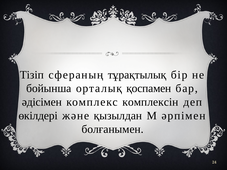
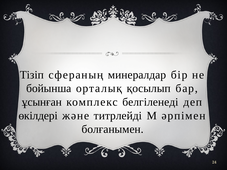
тұрақтылық: тұрақтылық -> минералдар (137, 75)
қоспамен: қоспамен -> қосылып (149, 89)
әдісімен: әдісімен -> ұсынған (42, 102)
комплексін: комплексін -> белгіленеді (150, 102)
қызылдан: қызылдан -> титрлейді (118, 116)
